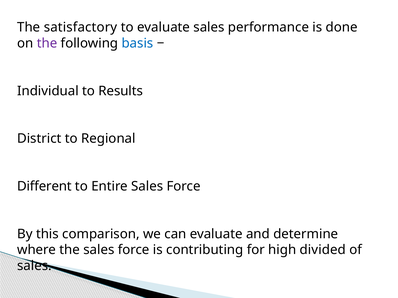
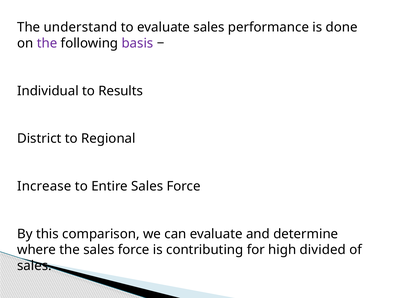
satisfactory: satisfactory -> understand (81, 27)
basis colour: blue -> purple (137, 43)
Different: Different -> Increase (44, 187)
